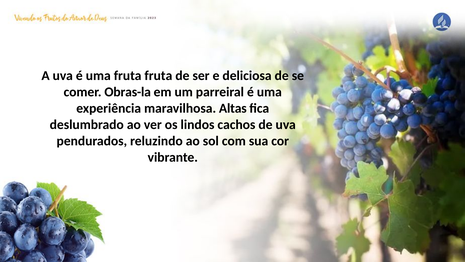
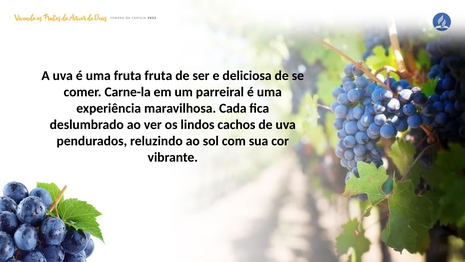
Obras-la: Obras-la -> Carne-la (128, 92)
Altas: Altas -> Cada (233, 108)
